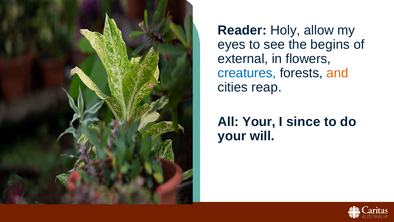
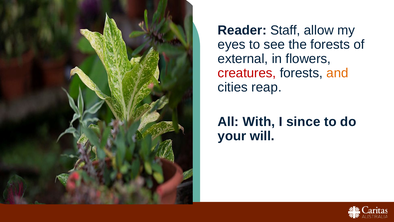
Holy: Holy -> Staff (285, 30)
the begins: begins -> forests (330, 44)
creatures colour: blue -> red (247, 73)
All Your: Your -> With (259, 122)
